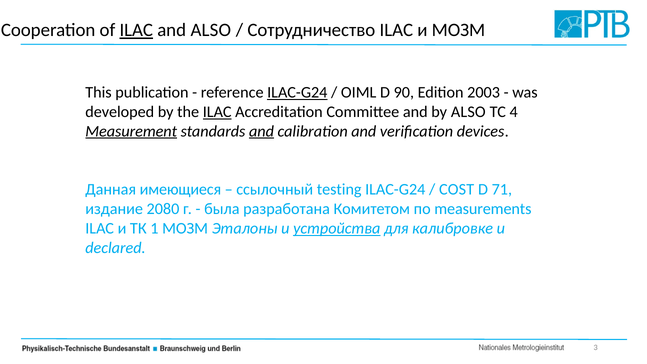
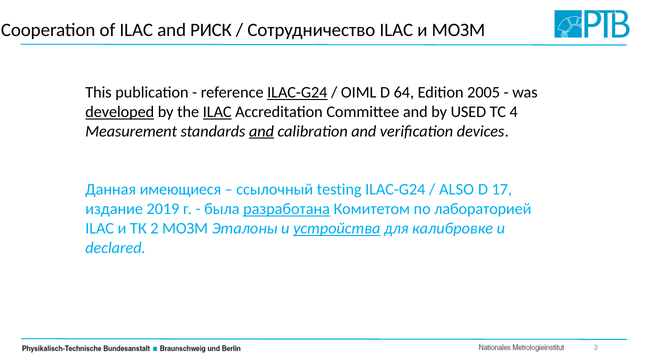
ILAC underline: present -> none (136, 30)
and ALSO: ALSO -> РИСК (211, 30)
90: 90 -> 64 (404, 92)
2003: 2003 -> 2005 (484, 92)
developed underline: none -> present (120, 112)
by ALSO: ALSO -> USED (468, 112)
Measurement underline: present -> none (131, 131)
COST: COST -> ALSO (457, 190)
71: 71 -> 17 (502, 190)
2080: 2080 -> 2019 (163, 209)
разработана underline: none -> present (287, 209)
measurements: measurements -> лабораторией (483, 209)
1: 1 -> 2 (154, 228)
